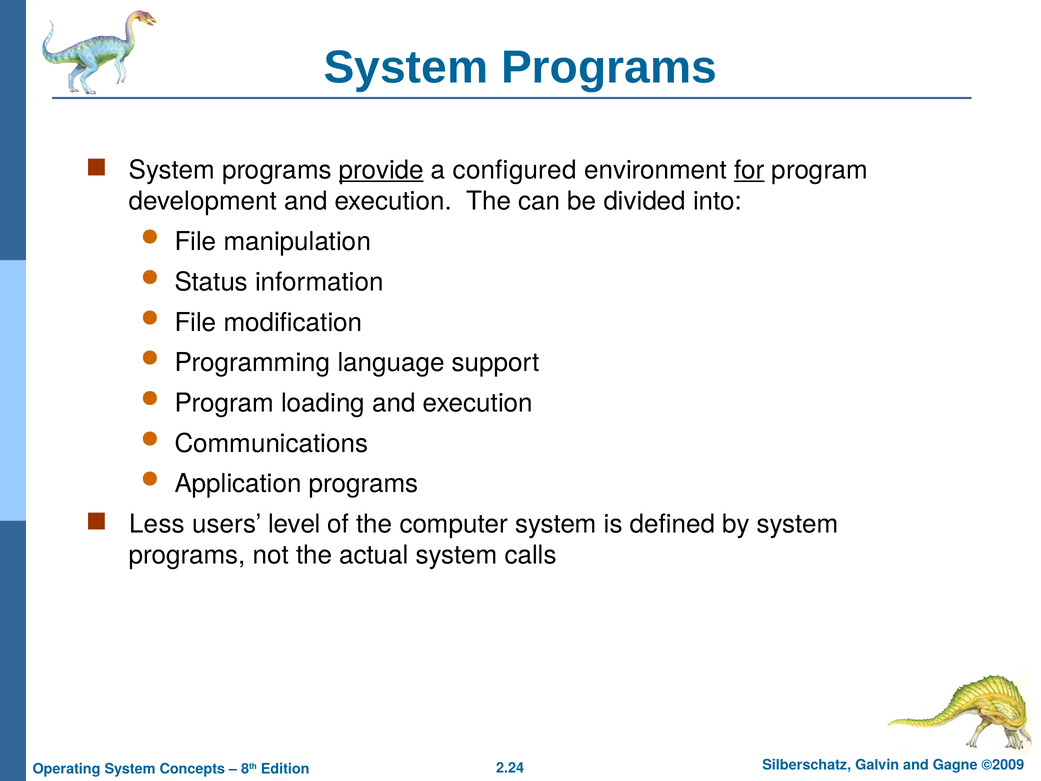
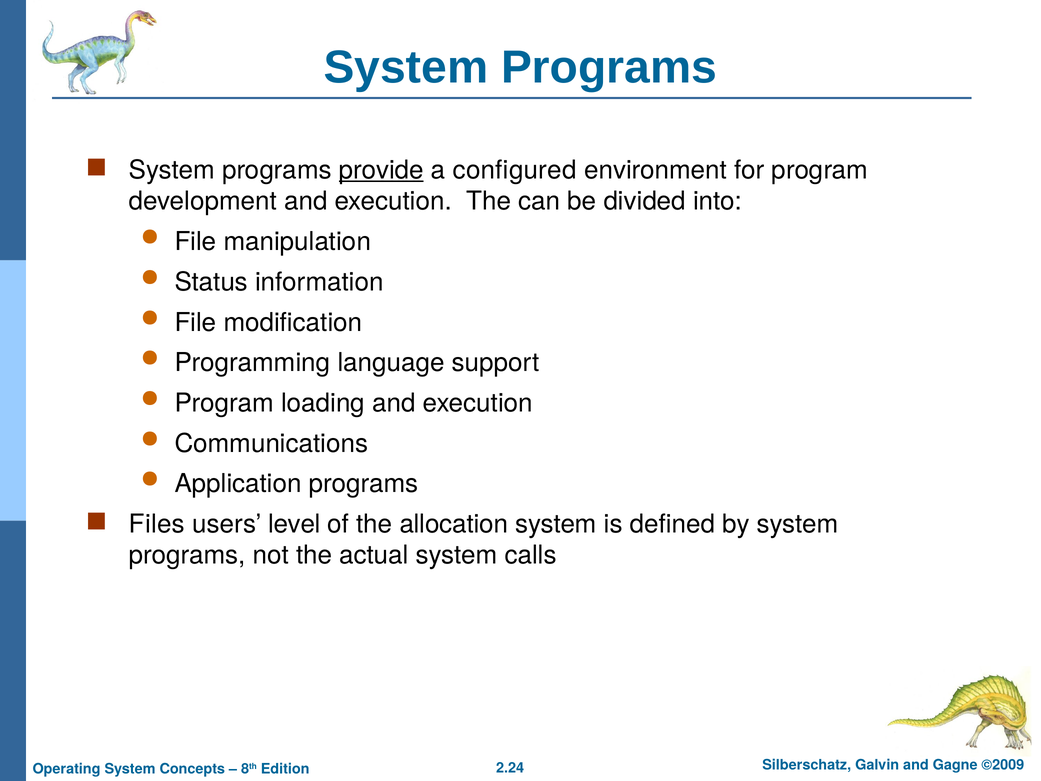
for underline: present -> none (749, 170)
Less: Less -> Files (157, 524)
computer: computer -> allocation (454, 524)
